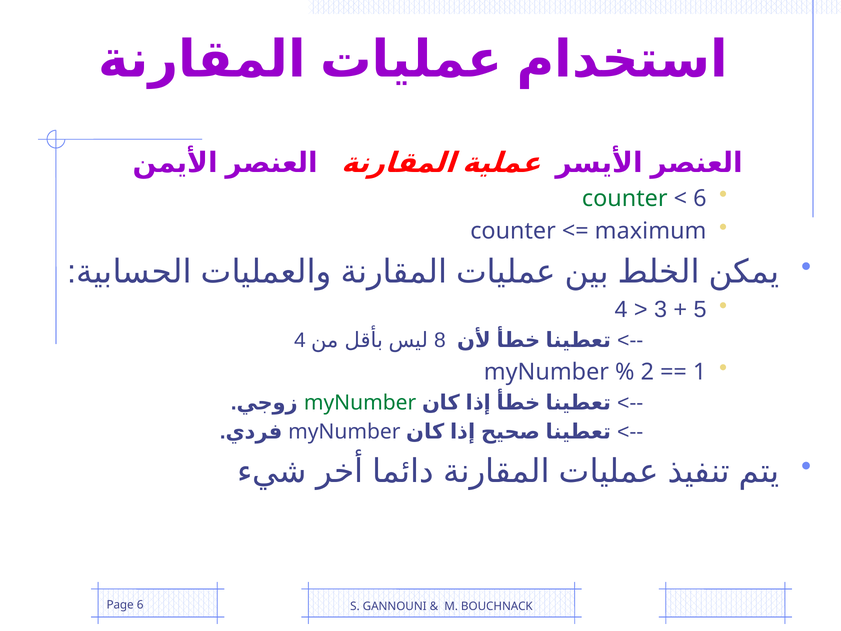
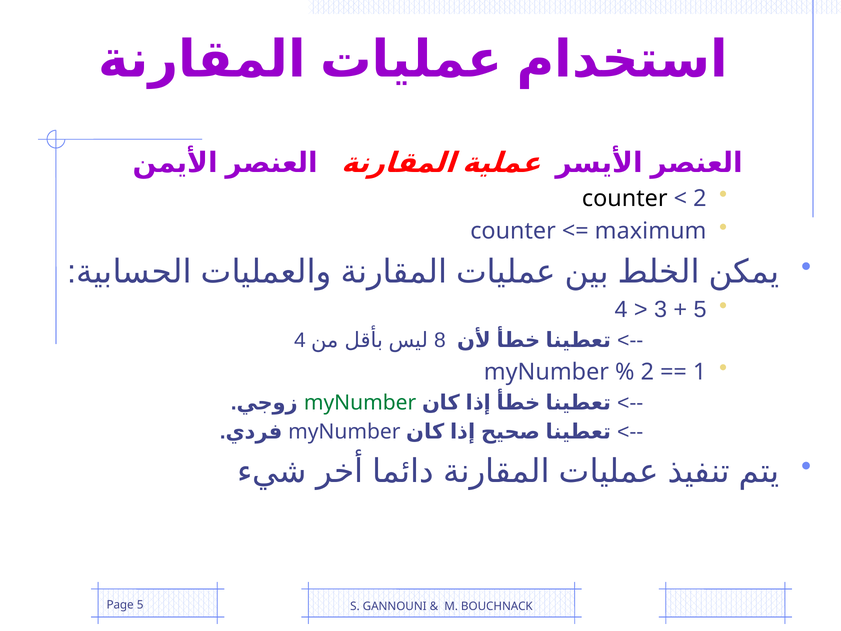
counter colour: green -> black (625, 198)
6: 6 -> 2 (700, 198)
Page 6: 6 -> 5 (140, 605)
